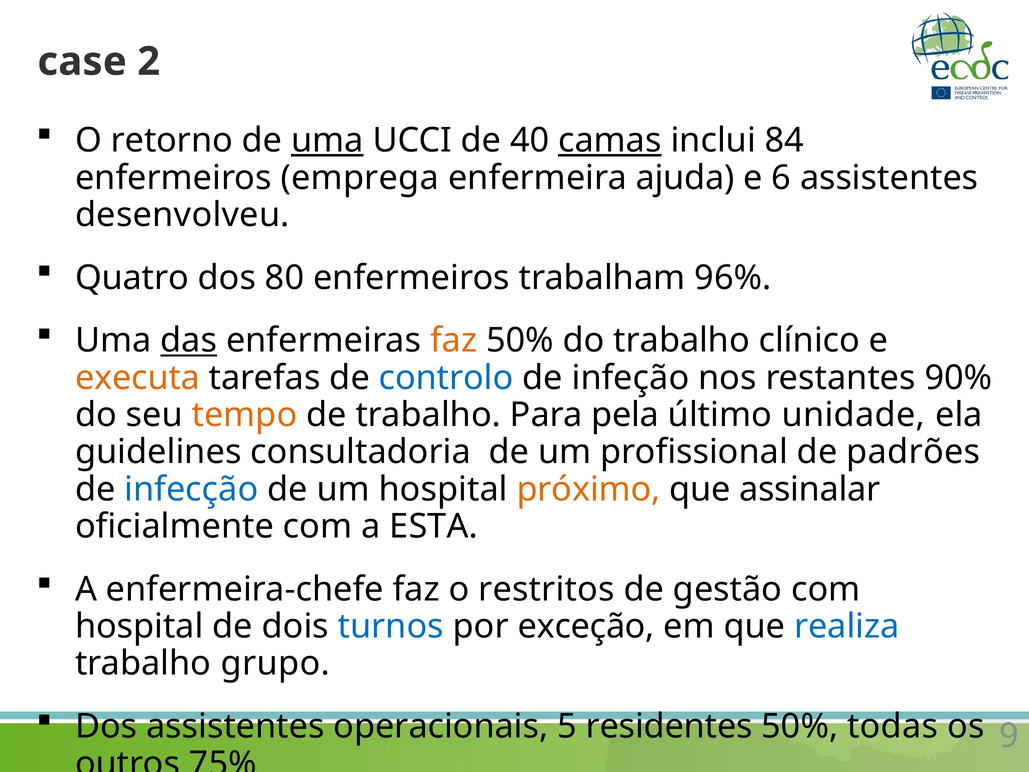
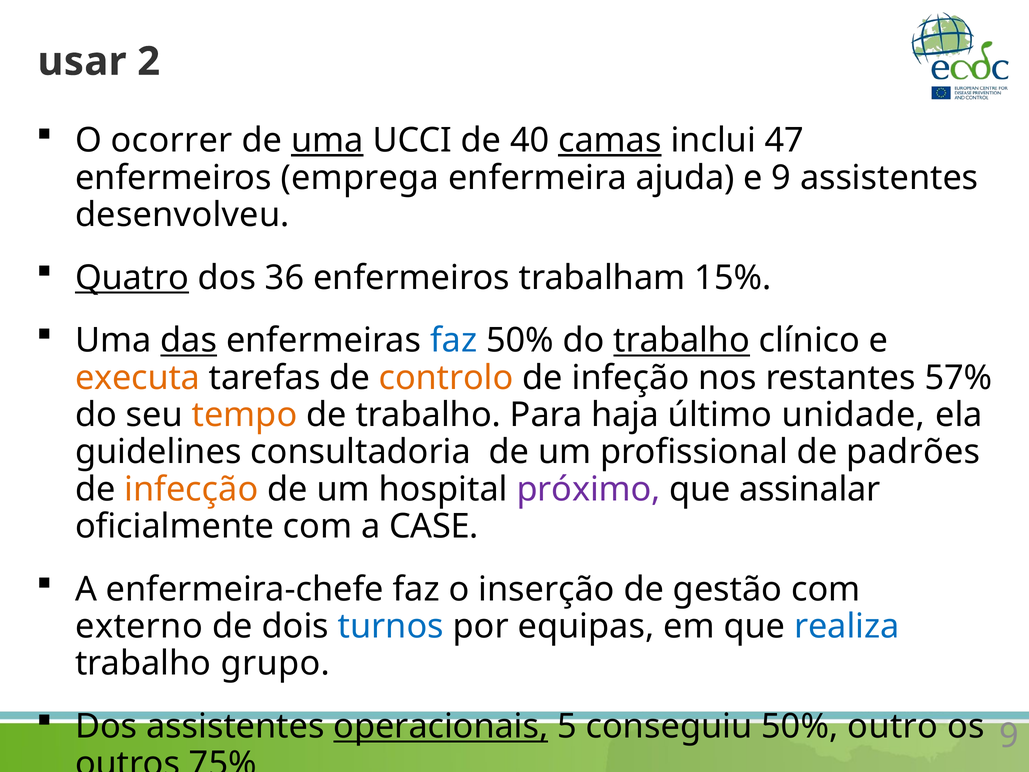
case: case -> usar (82, 62)
retorno: retorno -> ocorrer (172, 140)
84: 84 -> 47 (784, 140)
e 6: 6 -> 9 (781, 178)
Quatro underline: none -> present (132, 278)
80: 80 -> 36 (285, 278)
96%: 96% -> 15% (733, 278)
faz colour: orange -> blue (454, 341)
trabalho underline: none -> present (682, 341)
controlo colour: blue -> orange (446, 378)
90%: 90% -> 57% (958, 378)
pela: pela -> haja (625, 415)
infecção colour: blue -> orange (191, 489)
próximo colour: orange -> purple (588, 489)
ESTA: ESTA -> CASE (434, 526)
restritos: restritos -> inserção (547, 589)
hospital: hospital -> externo (139, 626)
exceção: exceção -> equipas (586, 626)
operacionais underline: none -> present (441, 726)
residentes: residentes -> conseguiu (669, 726)
todas: todas -> outro (893, 726)
